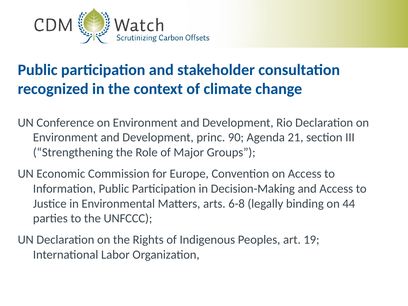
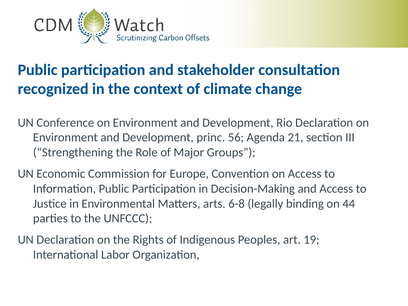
90: 90 -> 56 (236, 138)
